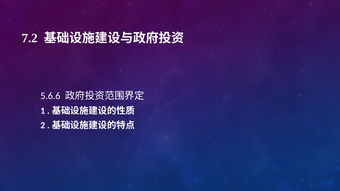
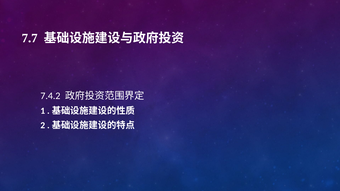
7.2: 7.2 -> 7.7 (30, 38)
5.6.6: 5.6.6 -> 7.4.2 (50, 96)
